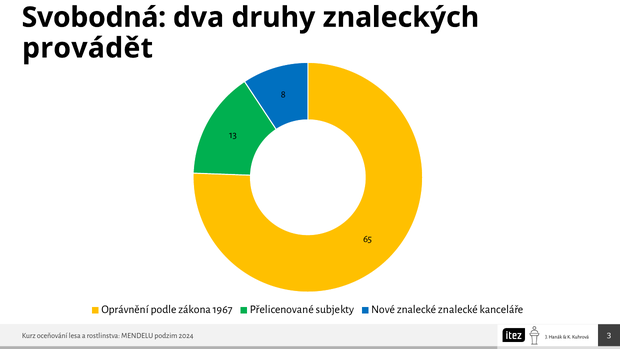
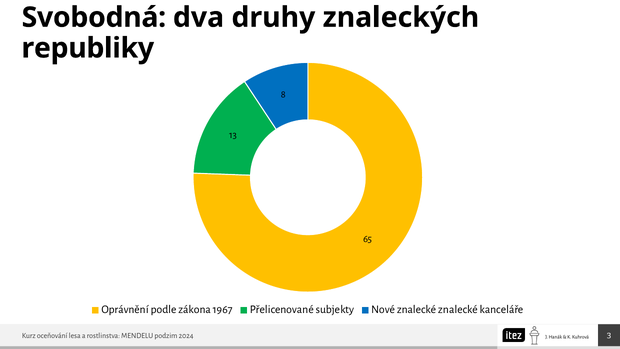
provádět: provádět -> republiky (88, 48)
